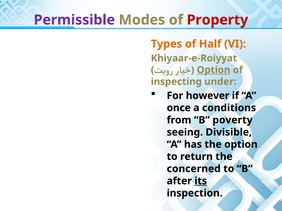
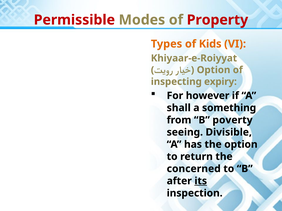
Permissible colour: purple -> red (74, 20)
Half: Half -> Kids (210, 44)
Option underline: present -> none (214, 70)
under: under -> expiry (220, 82)
once: once -> shall (179, 108)
conditions: conditions -> something (229, 108)
